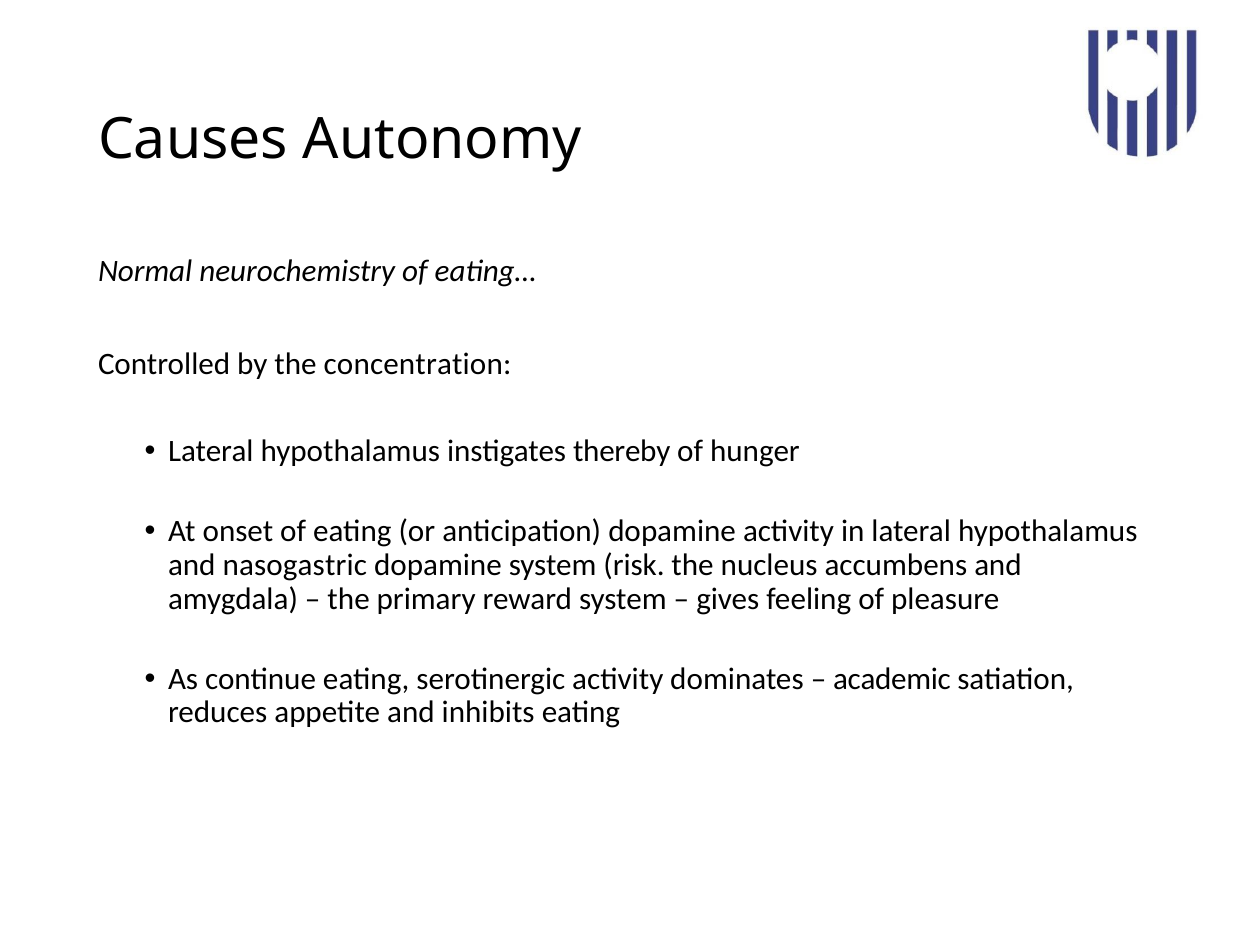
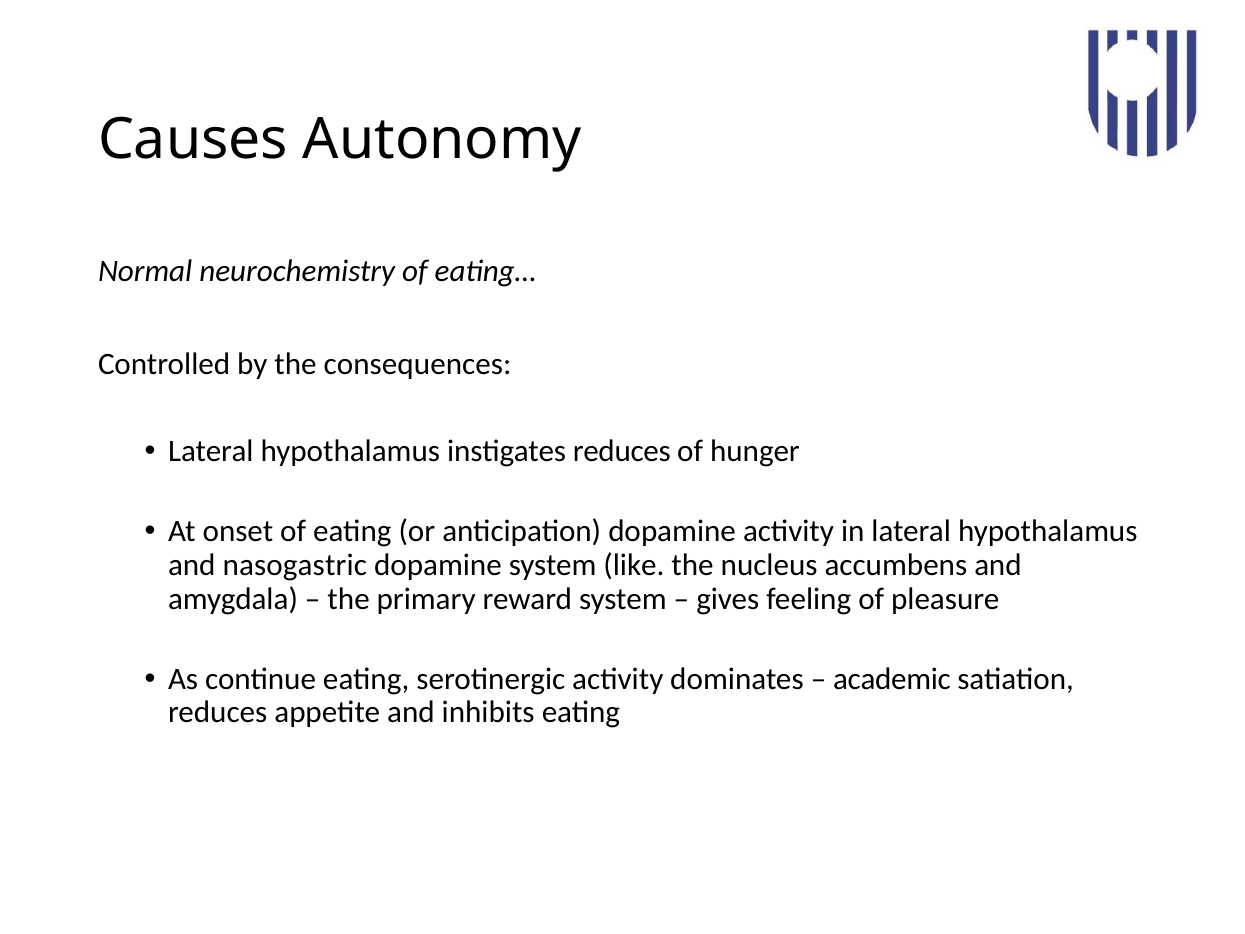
concentration: concentration -> consequences (418, 365)
instigates thereby: thereby -> reduces (622, 451)
risk: risk -> like (634, 565)
